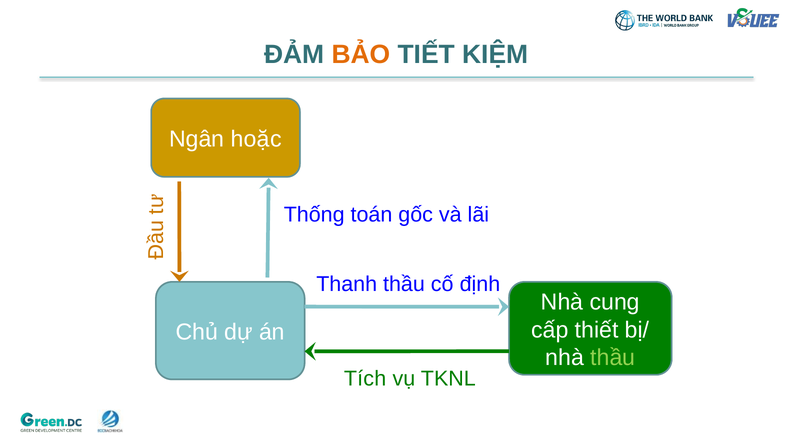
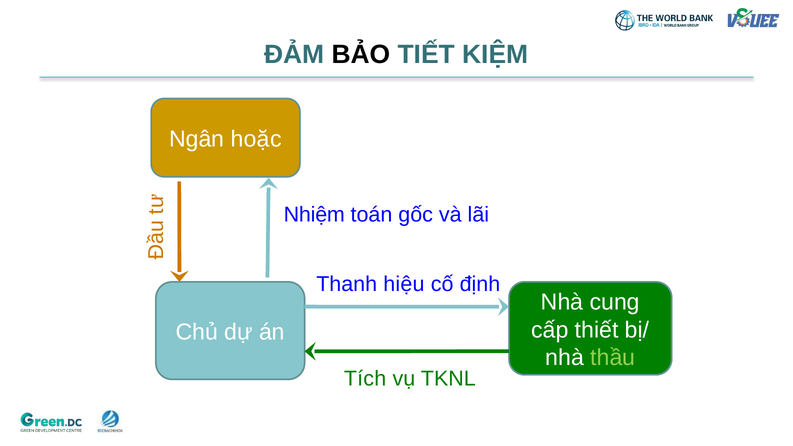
BẢO colour: orange -> black (361, 55)
Thống: Thống -> Nhiệm (314, 215)
Thanh thầu: thầu -> hiệu (404, 284)
